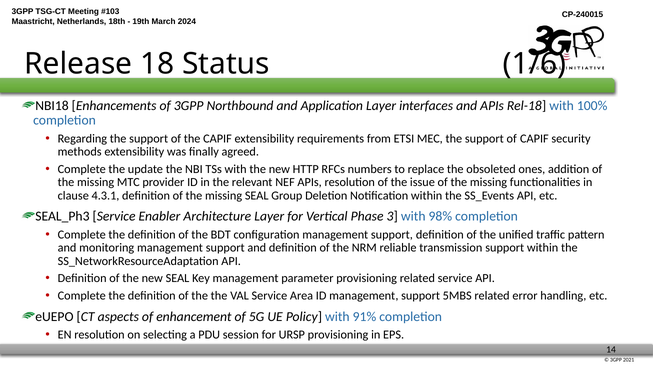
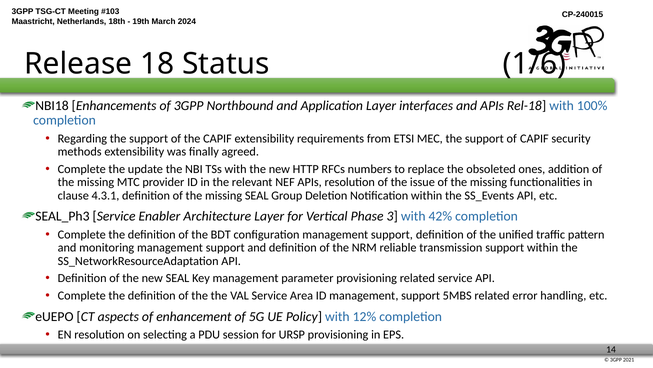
98%: 98% -> 42% (440, 216)
91%: 91% -> 12% (364, 316)
